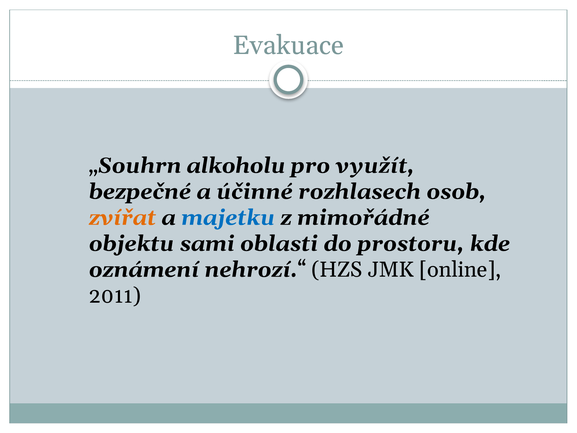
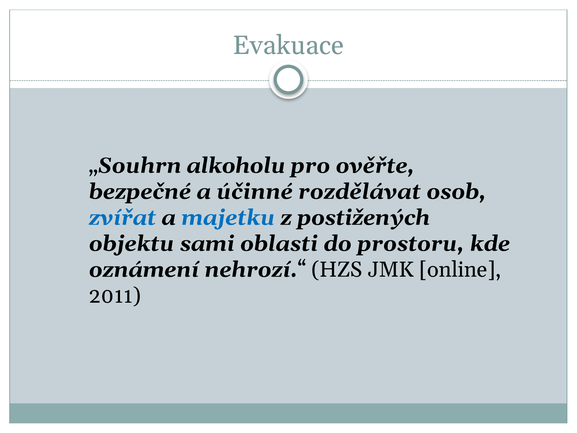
využít: využít -> ověřte (375, 166)
rozhlasech: rozhlasech -> rozdělávat (359, 192)
zvířat colour: orange -> blue (122, 218)
mimořádné: mimořádné -> postižených (363, 218)
